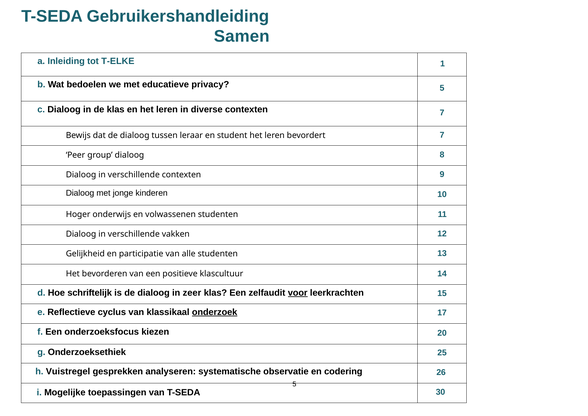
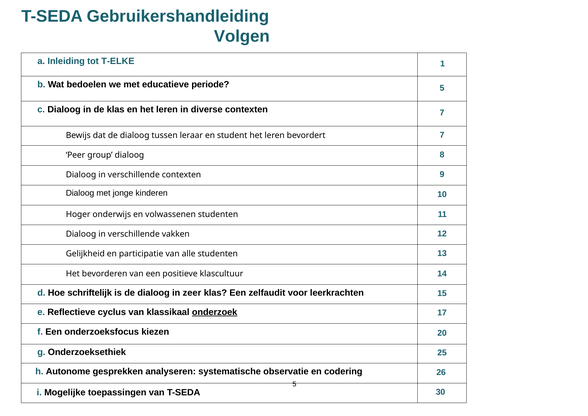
Samen: Samen -> Volgen (242, 36)
privacy: privacy -> periode (210, 85)
voor underline: present -> none (298, 293)
Vuistregel: Vuistregel -> Autonome (68, 371)
